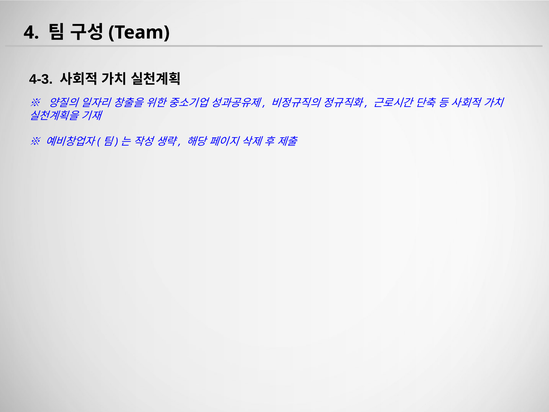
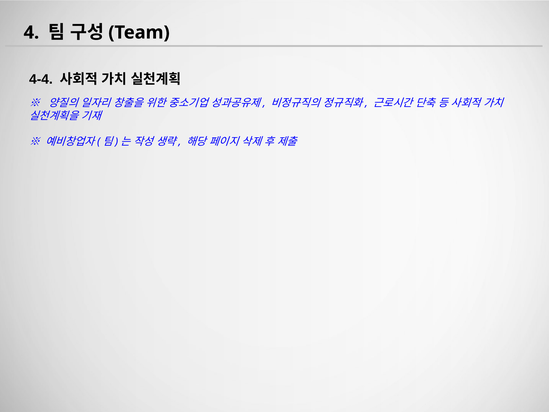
4-3: 4-3 -> 4-4 (41, 79)
